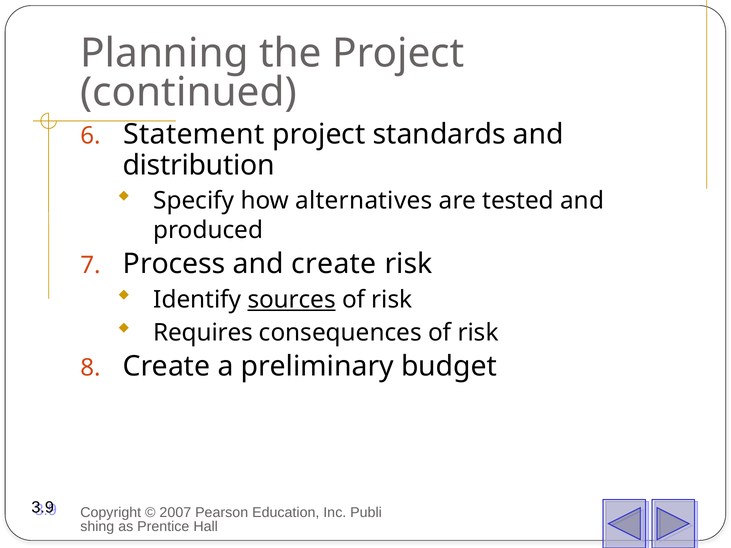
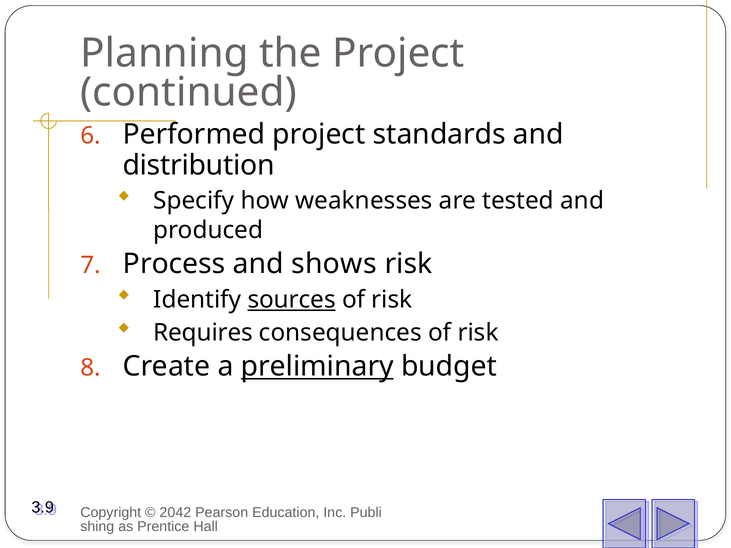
Statement: Statement -> Performed (194, 135)
alternatives: alternatives -> weaknesses (364, 201)
and create: create -> shows (334, 264)
preliminary underline: none -> present (317, 367)
2007: 2007 -> 2042 (175, 513)
